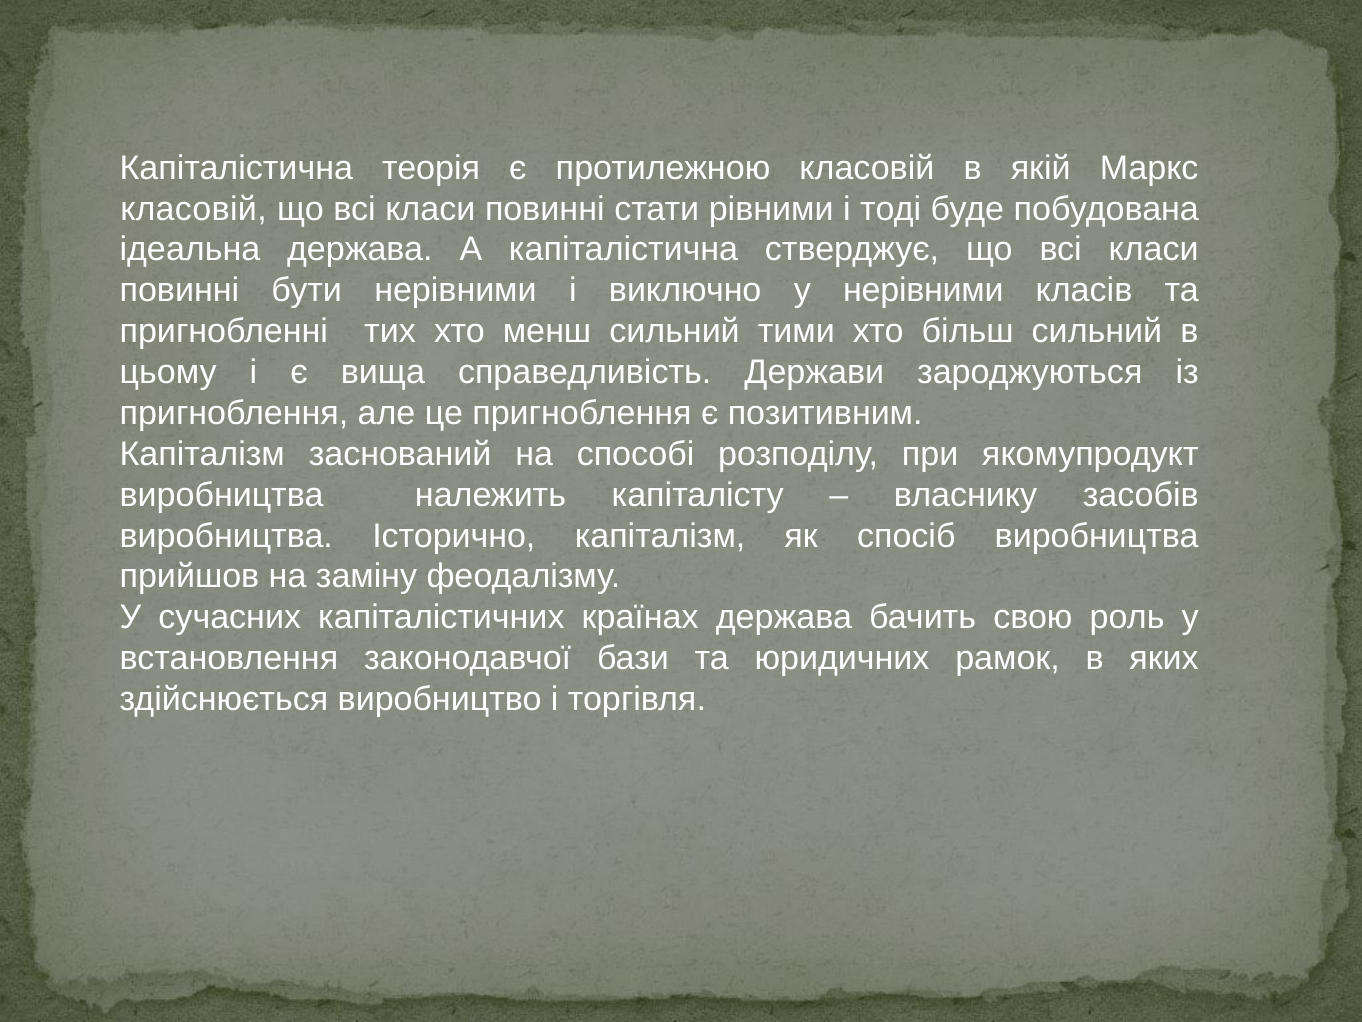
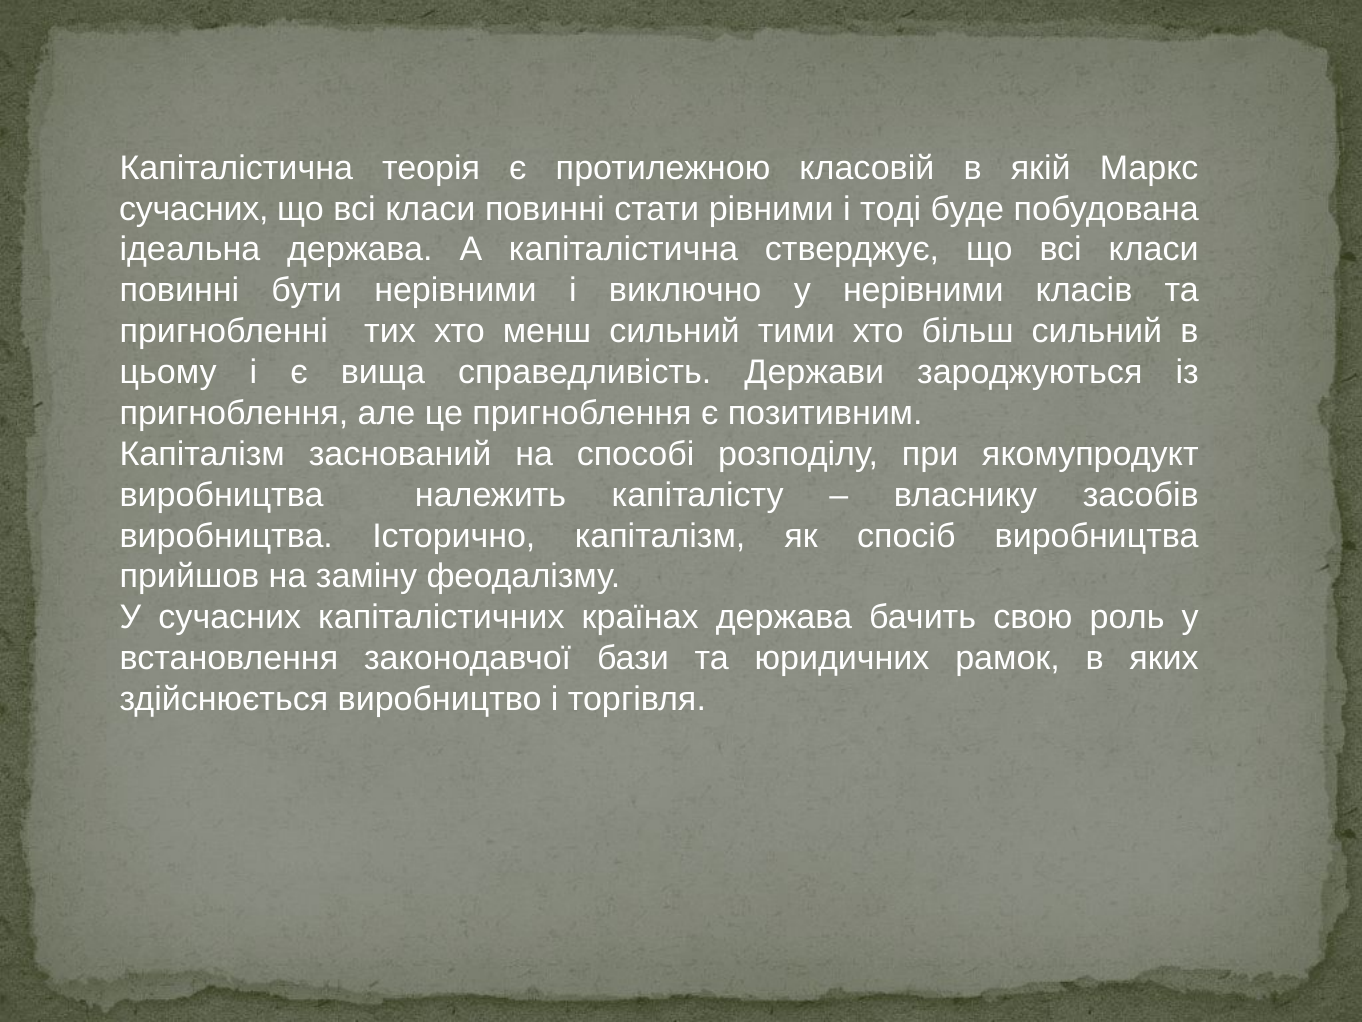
класовій: класовій -> сучасних (194, 209)
